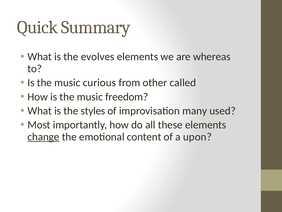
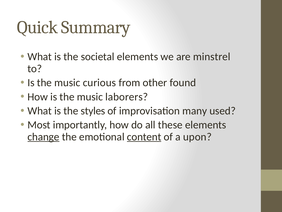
evolves: evolves -> societal (98, 57)
whereas: whereas -> minstrel (212, 57)
called: called -> found (183, 83)
freedom: freedom -> laborers (127, 97)
content underline: none -> present (144, 136)
